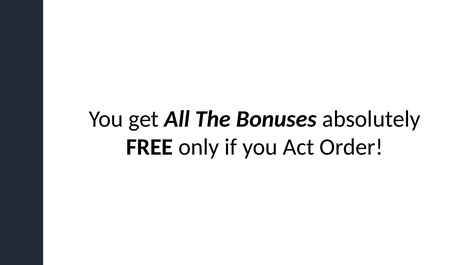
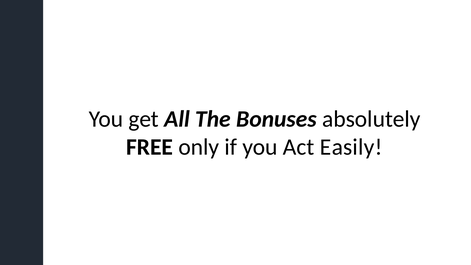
Order: Order -> Easily (351, 147)
